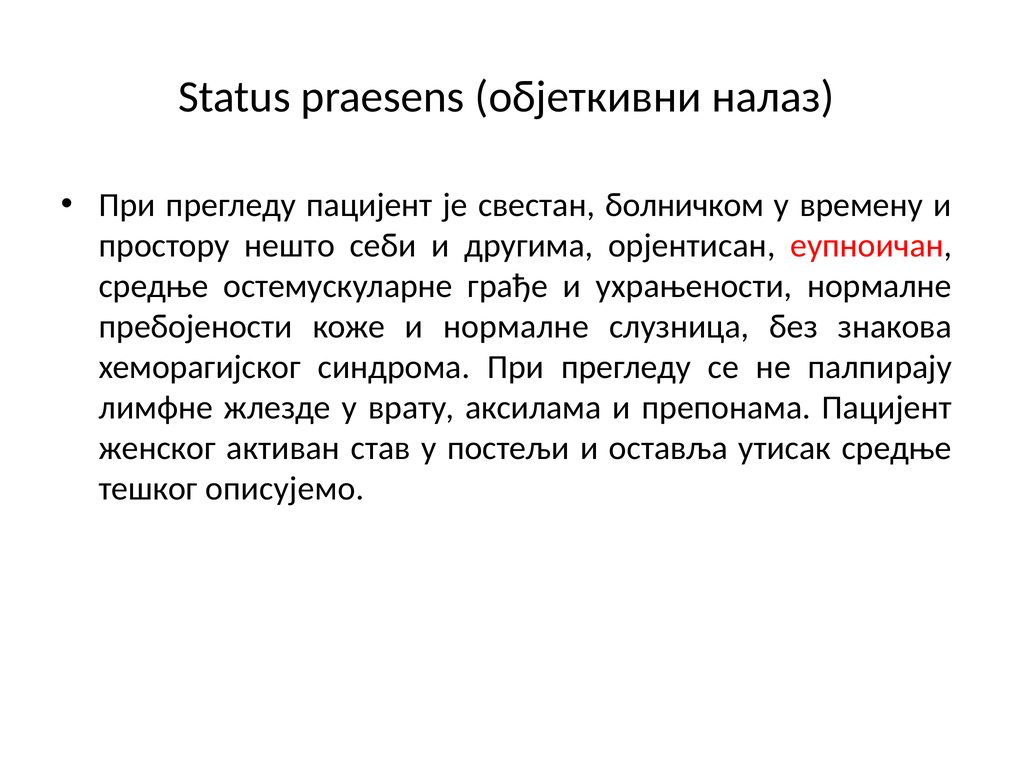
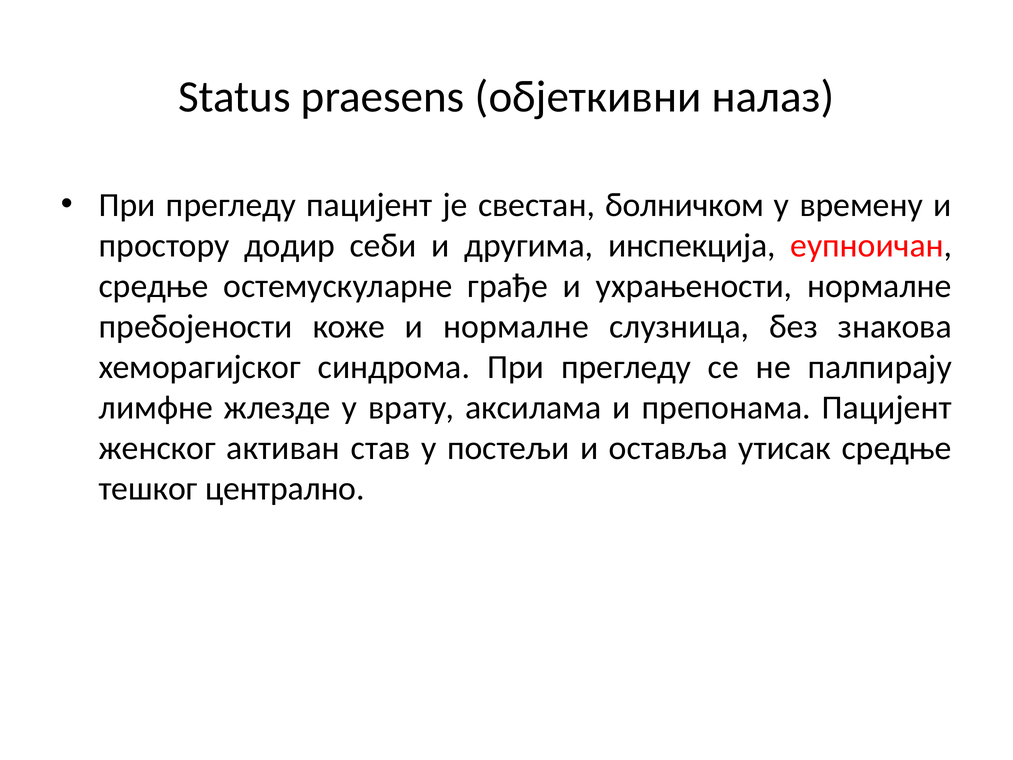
нешто: нешто -> додир (290, 245)
орјентисан: орјентисан -> инспекција (692, 245)
описујемо: описујемо -> централно (285, 489)
